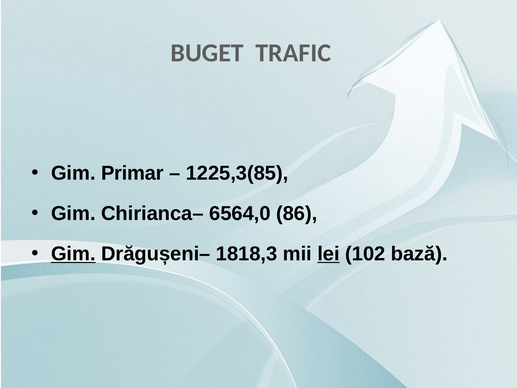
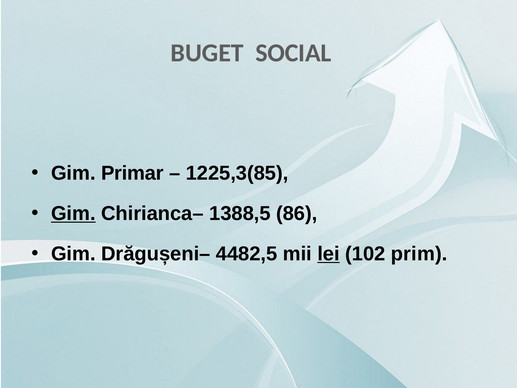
TRAFIC: TRAFIC -> SOCIAL (293, 53)
Gim underline: none -> present (73, 213)
6564,0: 6564,0 -> 1388,5 (240, 213)
Gim underline: present -> none (73, 254)
1818,3: 1818,3 -> 4482,5 (247, 254)
bază: bază -> prim (419, 254)
